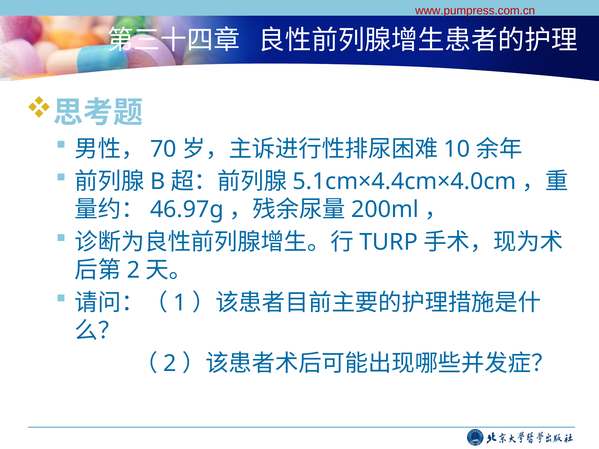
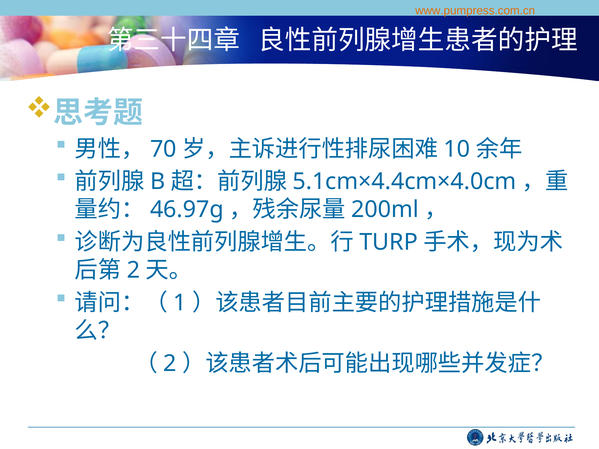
www.pumpress.com.cn colour: red -> orange (475, 11)
